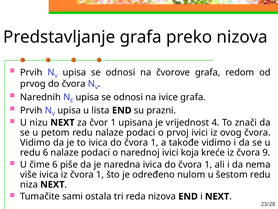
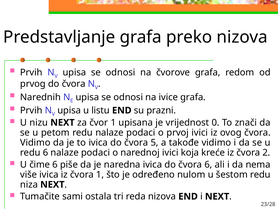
lista: lista -> listu (101, 110)
4: 4 -> 0 (216, 122)
1: 1 -> 5 (155, 142)
9: 9 -> 2 (266, 152)
1: 1 -> 6 (208, 164)
